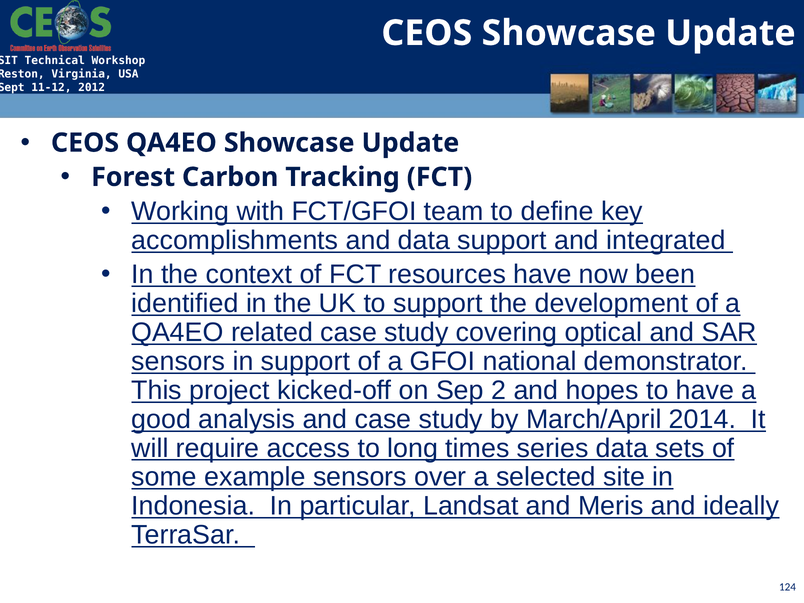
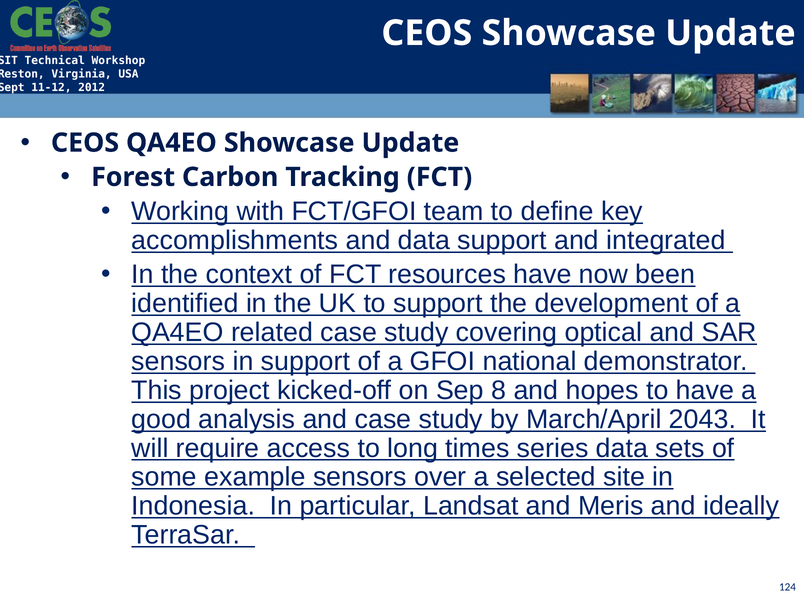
2: 2 -> 8 (499, 390)
2014: 2014 -> 2043 (702, 419)
